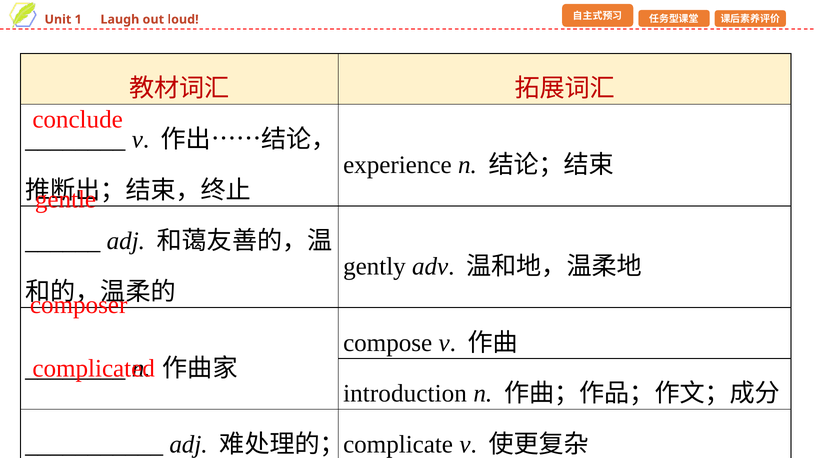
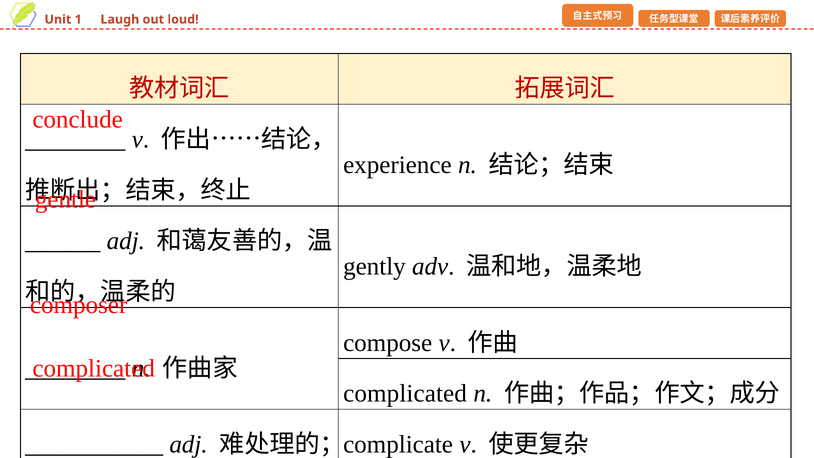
introduction: introduction -> complicated (405, 393)
